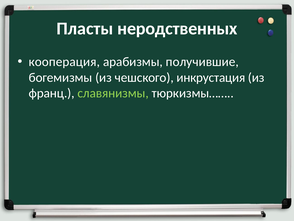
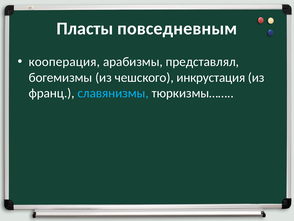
неродственных: неродственных -> повседневным (177, 28)
получившие: получившие -> представлял (202, 62)
славянизмы colour: light green -> light blue (113, 93)
